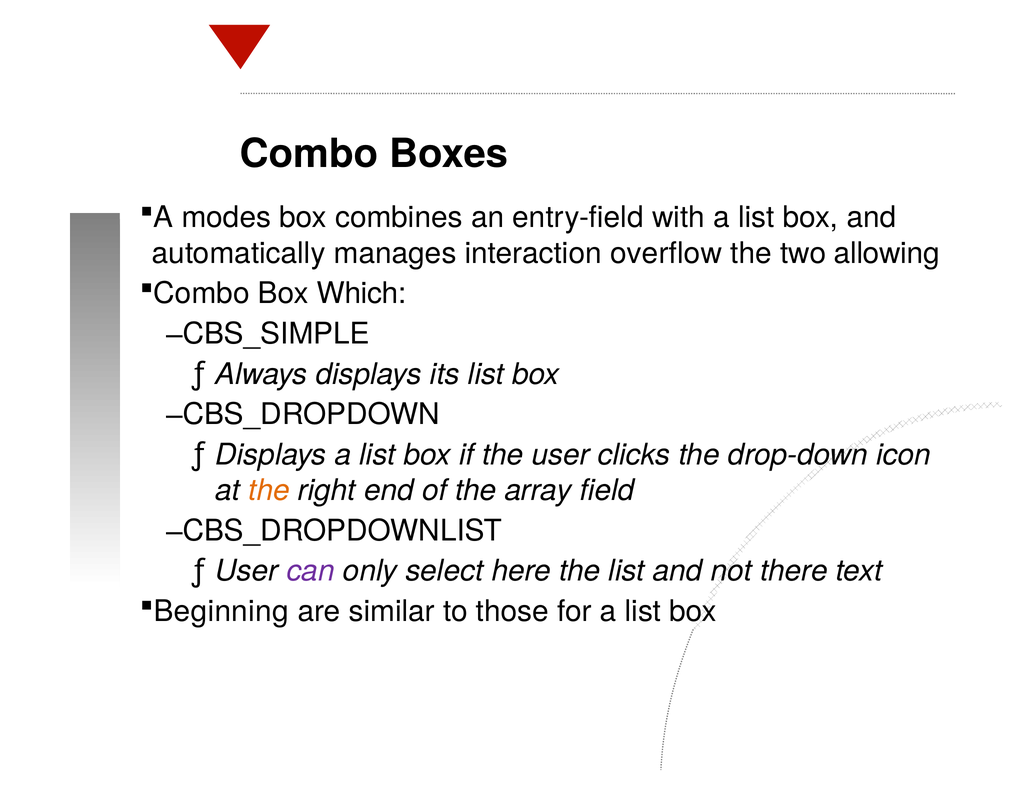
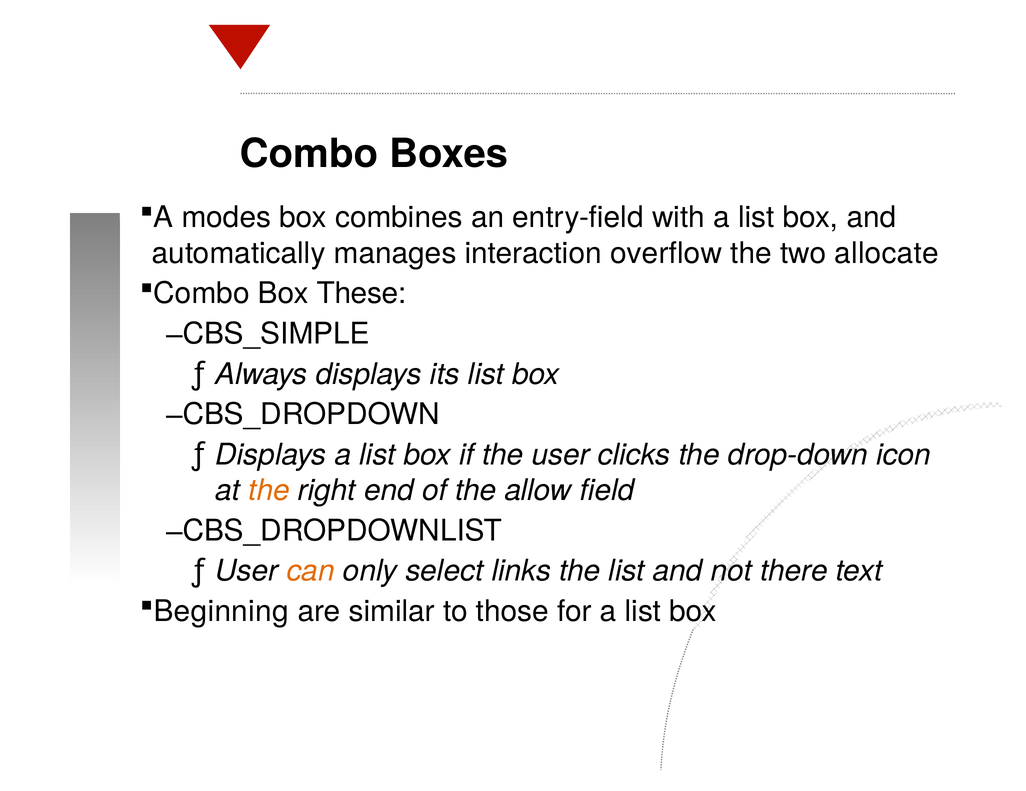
allowing: allowing -> allocate (887, 253)
Which: Which -> These (362, 293)
array: array -> allow (538, 490)
can colour: purple -> orange (311, 571)
here: here -> links (521, 571)
